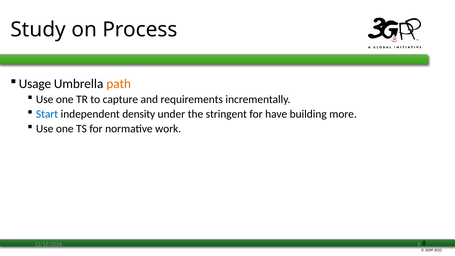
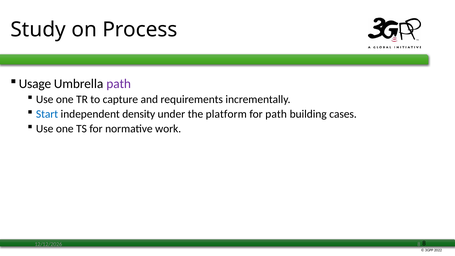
path colour: orange -> purple (119, 84)
stringent: stringent -> platform (226, 114)
for have: have -> path (276, 114)
more: more -> cases (343, 114)
